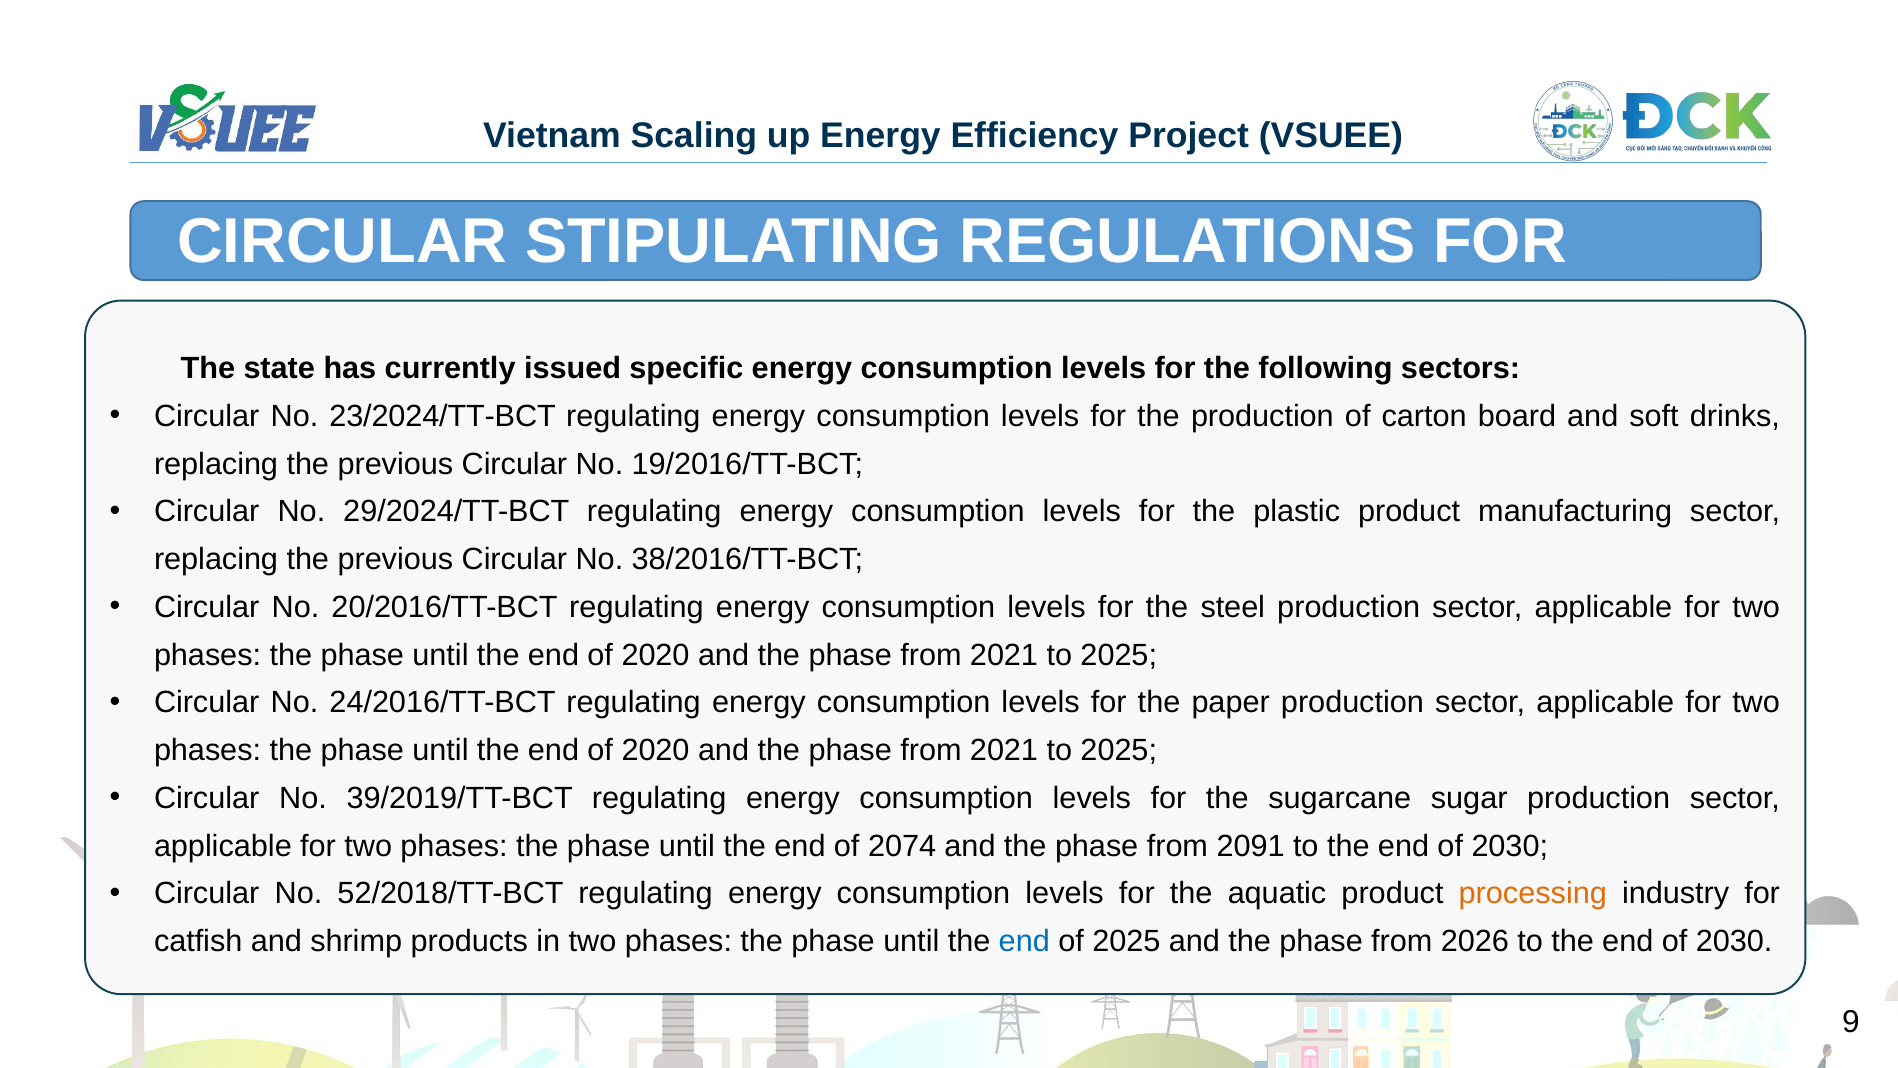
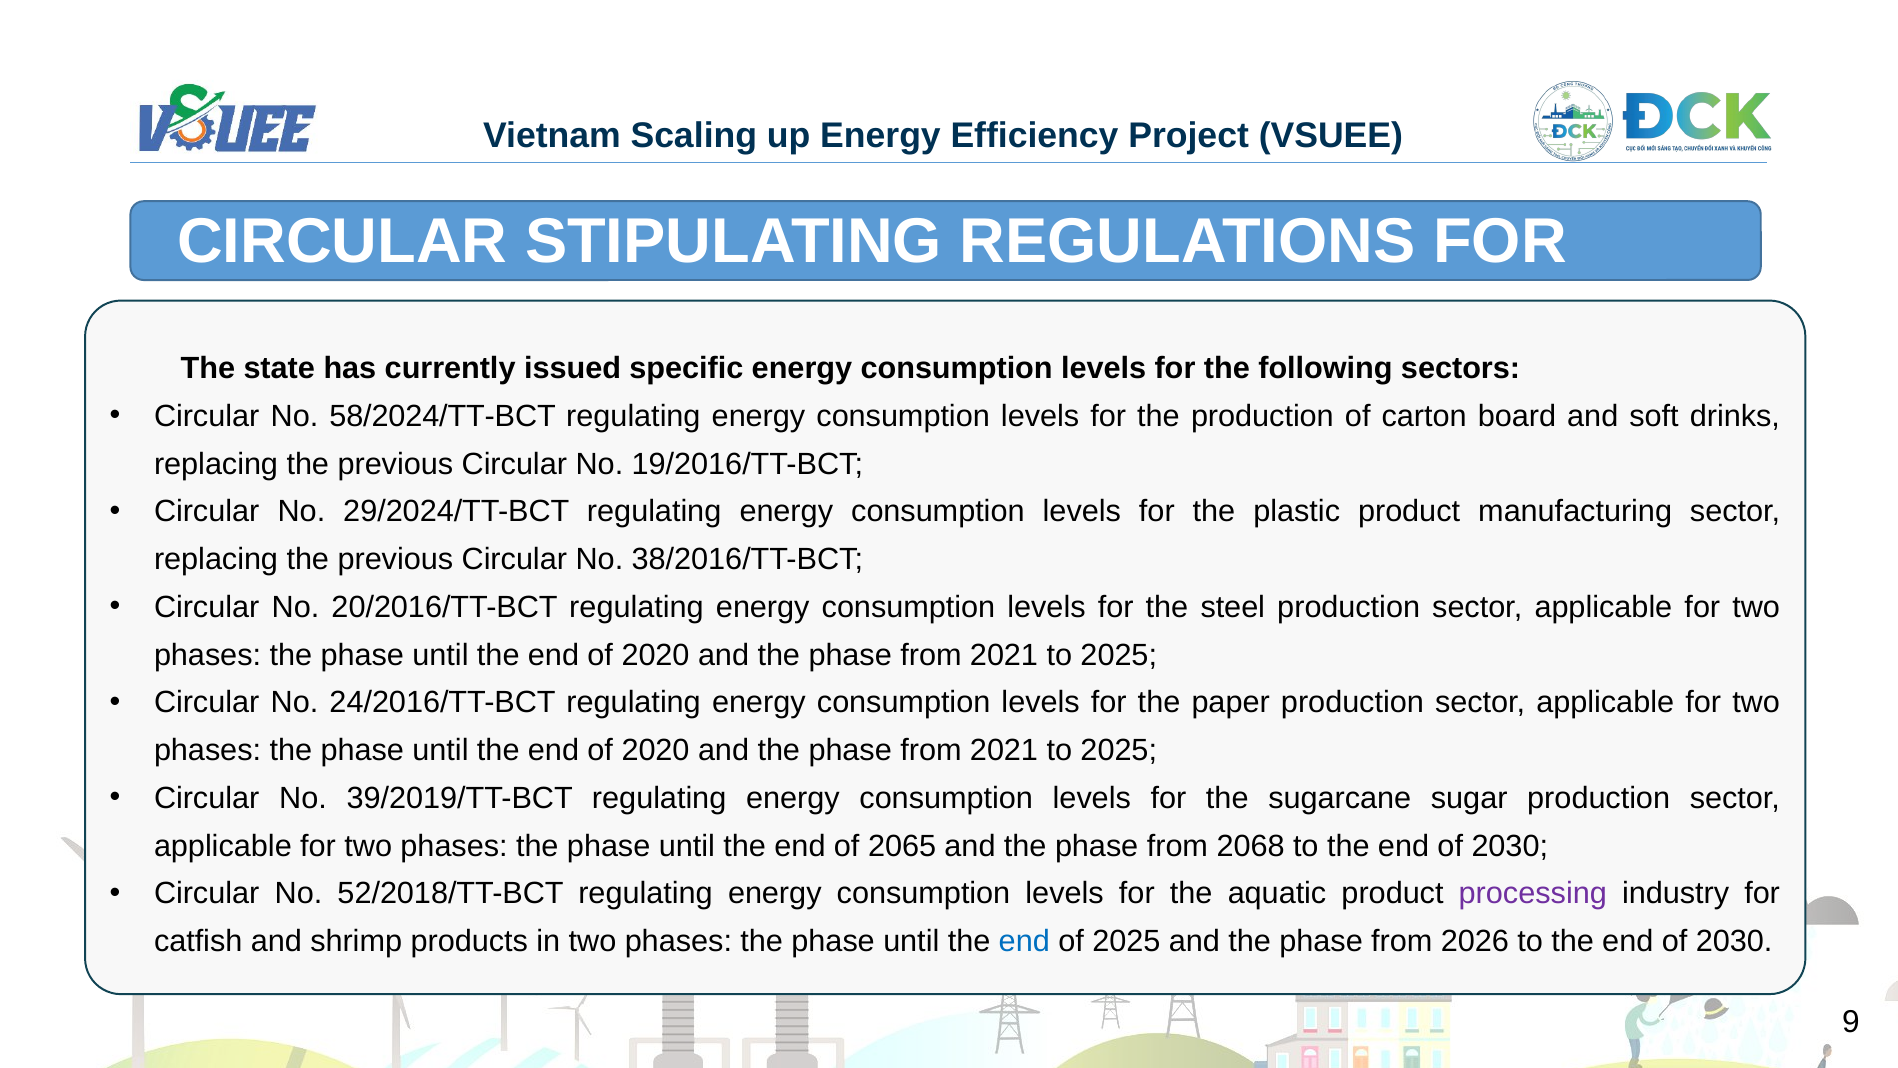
23/2024/TT-BCT: 23/2024/TT-BCT -> 58/2024/TT-BCT (443, 416)
2074: 2074 -> 2065 (902, 846)
2091: 2091 -> 2068 (1251, 846)
processing colour: orange -> purple (1533, 893)
